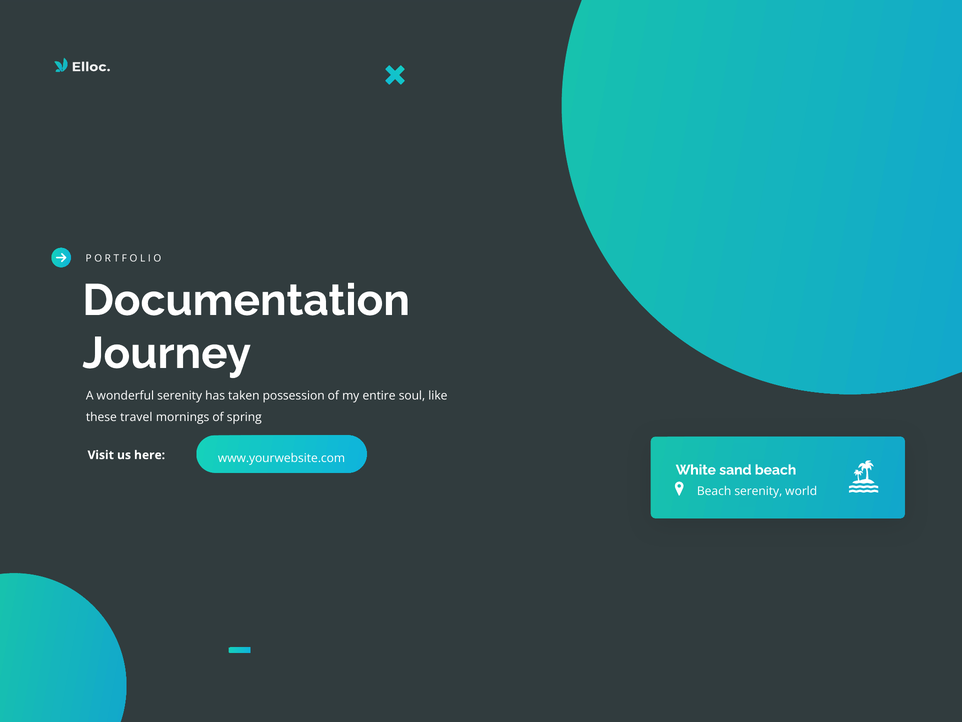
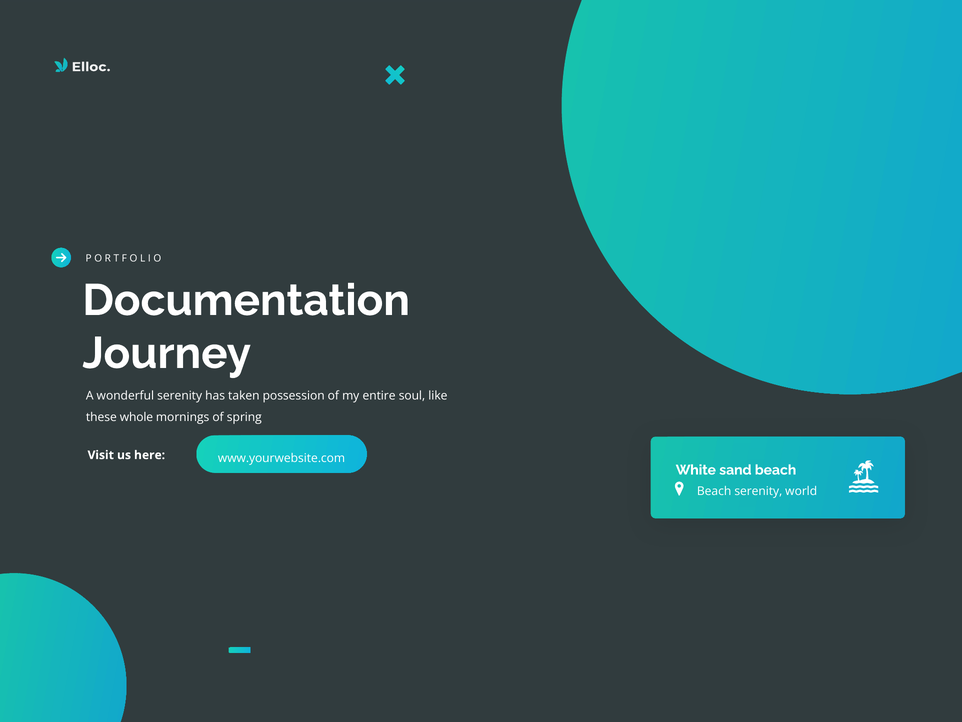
travel: travel -> whole (136, 417)
